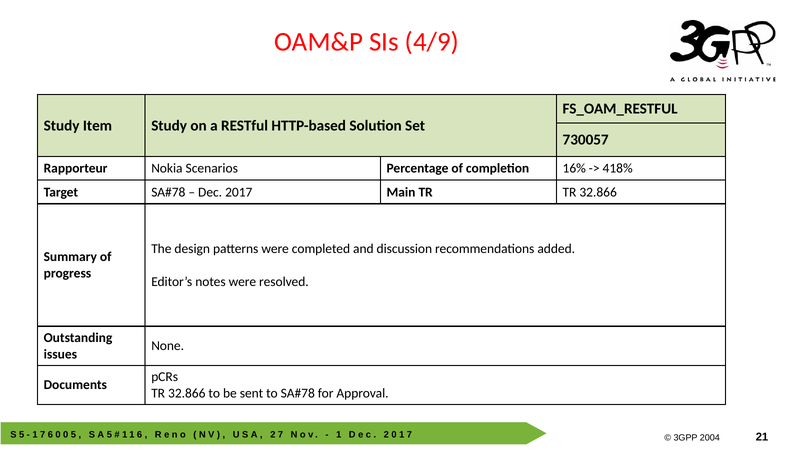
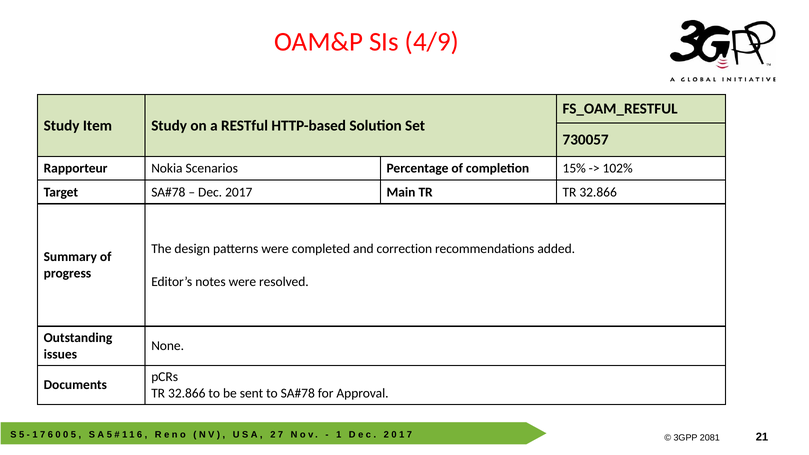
16%: 16% -> 15% (574, 168)
418%: 418% -> 102% (618, 168)
discussion: discussion -> correction (404, 249)
2004: 2004 -> 2081 (710, 438)
